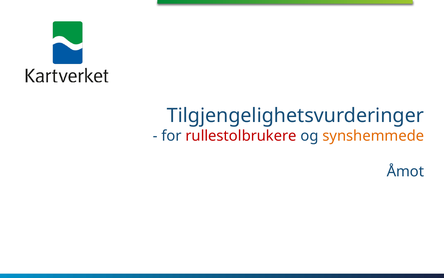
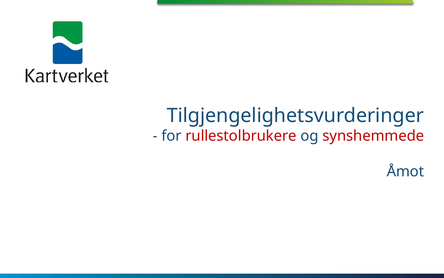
synshemmede colour: orange -> red (373, 136)
